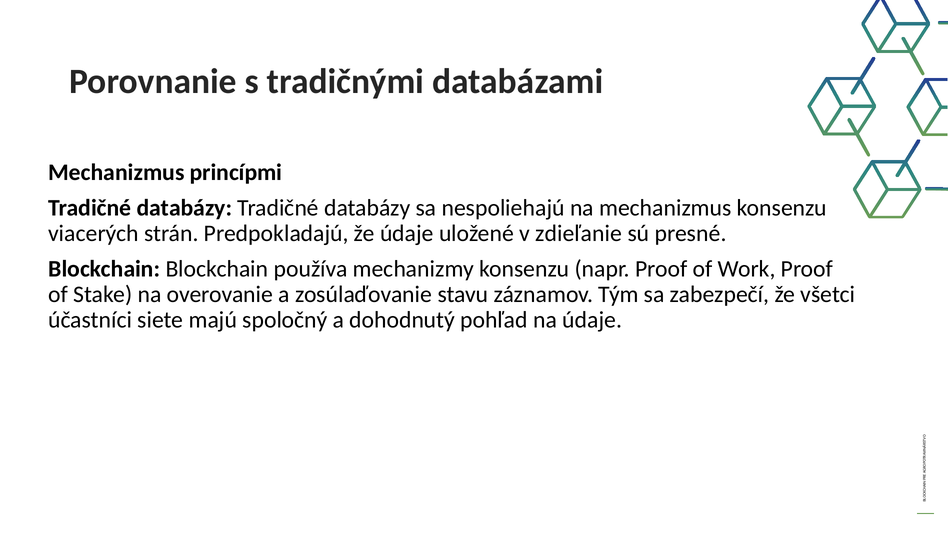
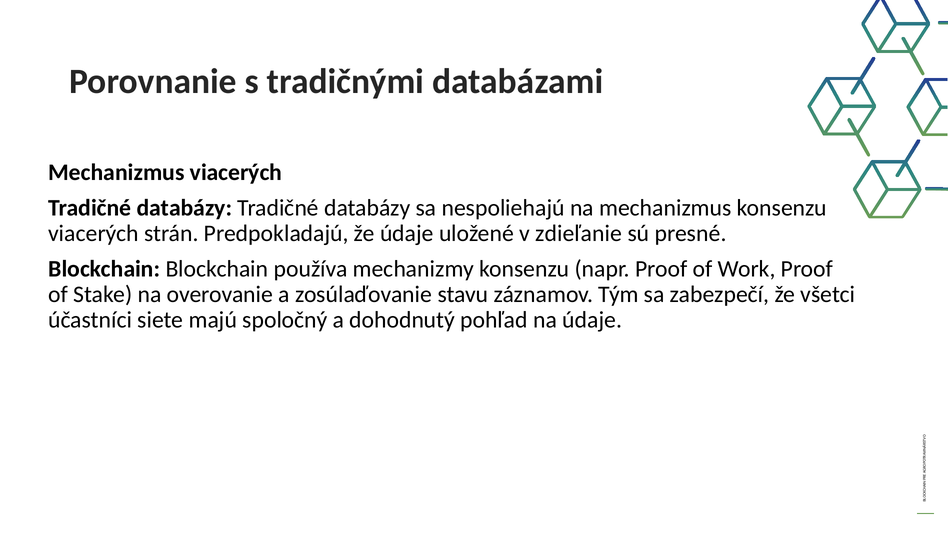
Mechanizmus princípmi: princípmi -> viacerých (236, 173)
